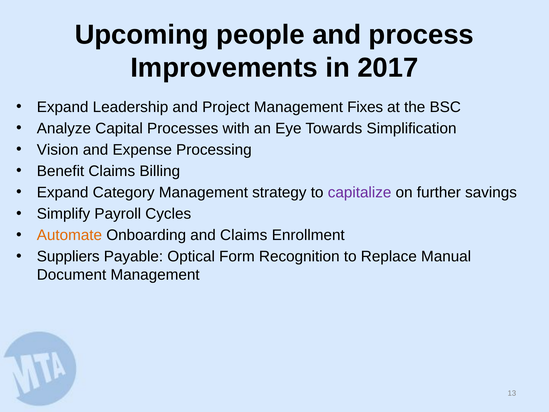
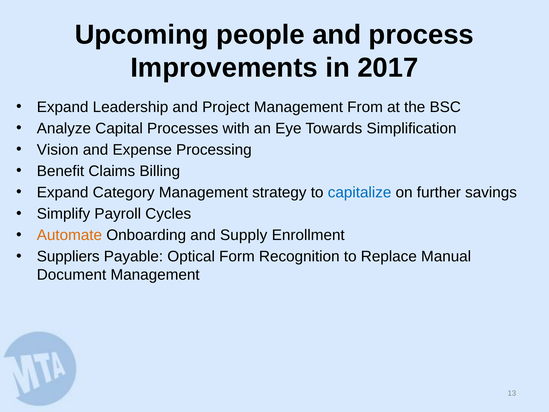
Fixes: Fixes -> From (365, 107)
capitalize colour: purple -> blue (360, 192)
and Claims: Claims -> Supply (244, 235)
